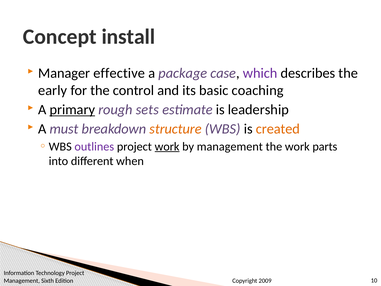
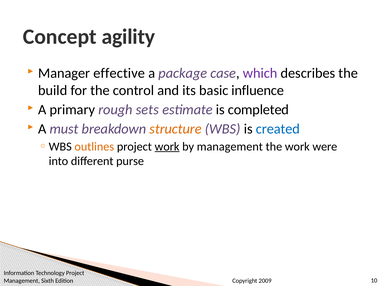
install: install -> agility (128, 37)
early: early -> build (53, 90)
coaching: coaching -> influence (258, 90)
primary underline: present -> none (72, 110)
leadership: leadership -> completed (258, 110)
created colour: orange -> blue (278, 129)
outlines colour: purple -> orange (94, 146)
parts: parts -> were (325, 146)
when: when -> purse (130, 161)
